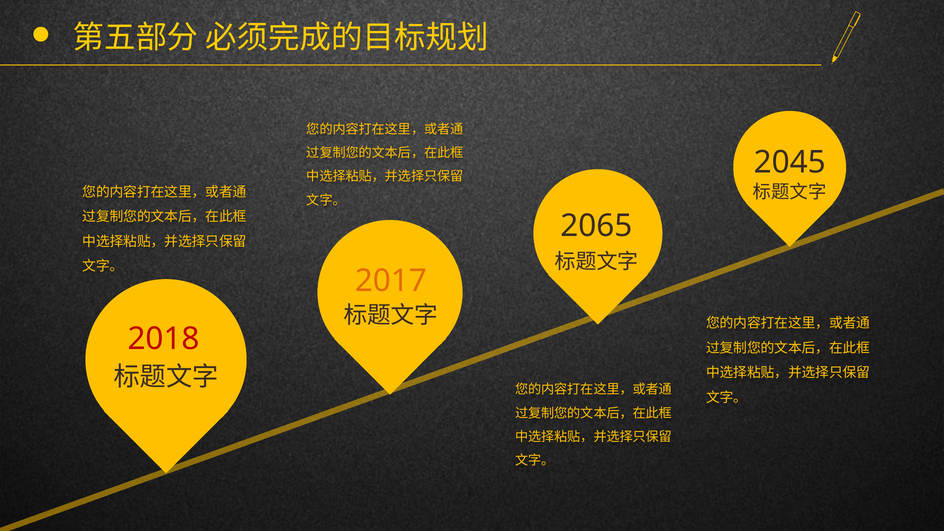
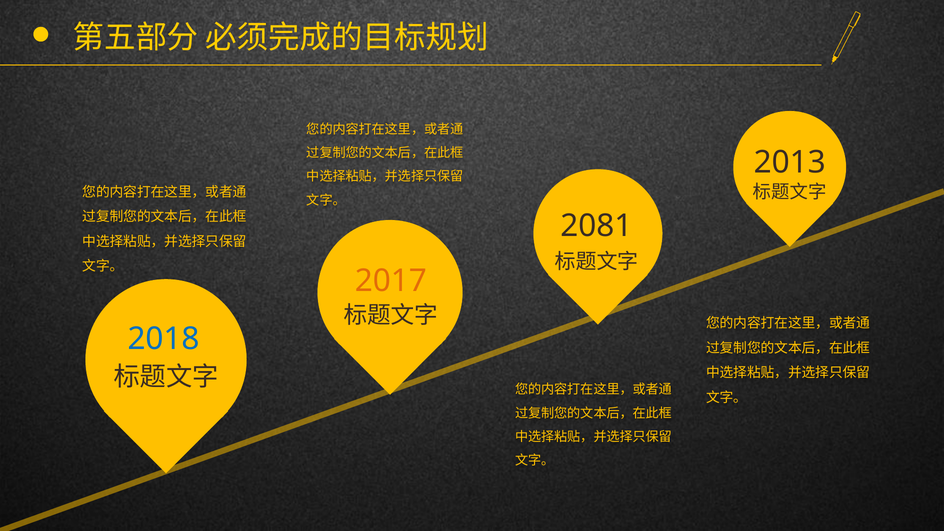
2045: 2045 -> 2013 (790, 163)
2065: 2065 -> 2081 (596, 226)
2018 colour: red -> blue (163, 339)
